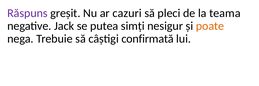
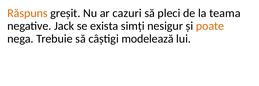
Răspuns colour: purple -> orange (27, 13)
putea: putea -> exista (104, 26)
confirmată: confirmată -> modelează (148, 39)
